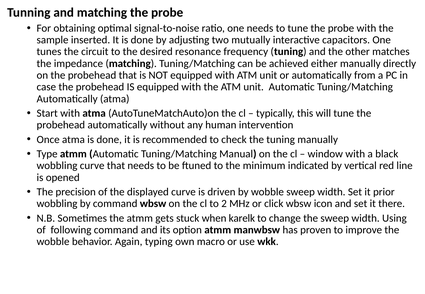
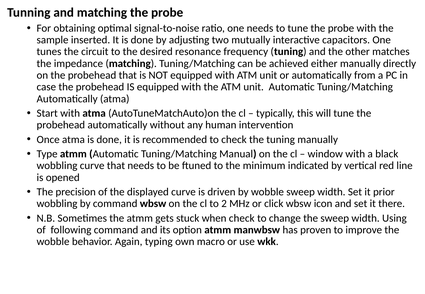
when karelk: karelk -> check (242, 218)
